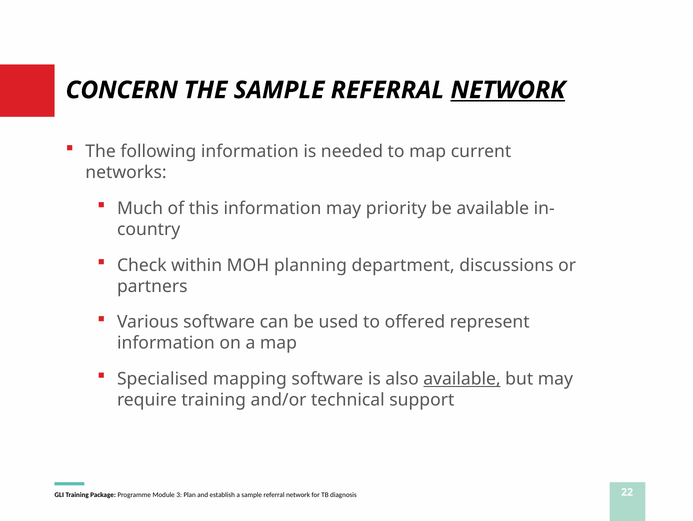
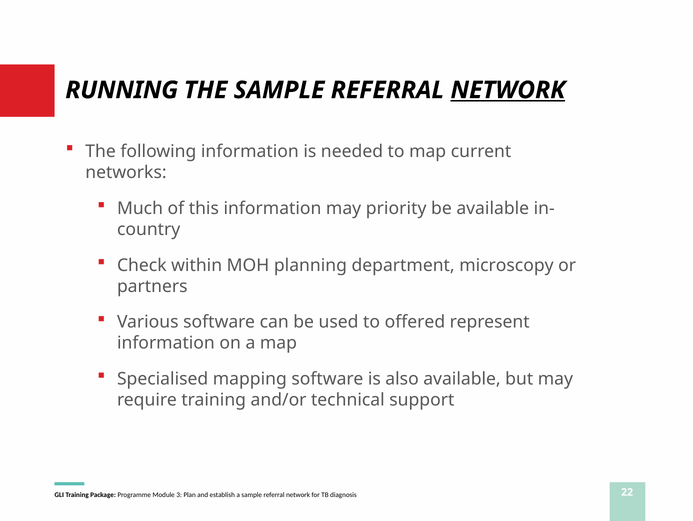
CONCERN: CONCERN -> RUNNING (122, 90)
discussions: discussions -> microscopy (506, 266)
available underline: present -> none (462, 379)
